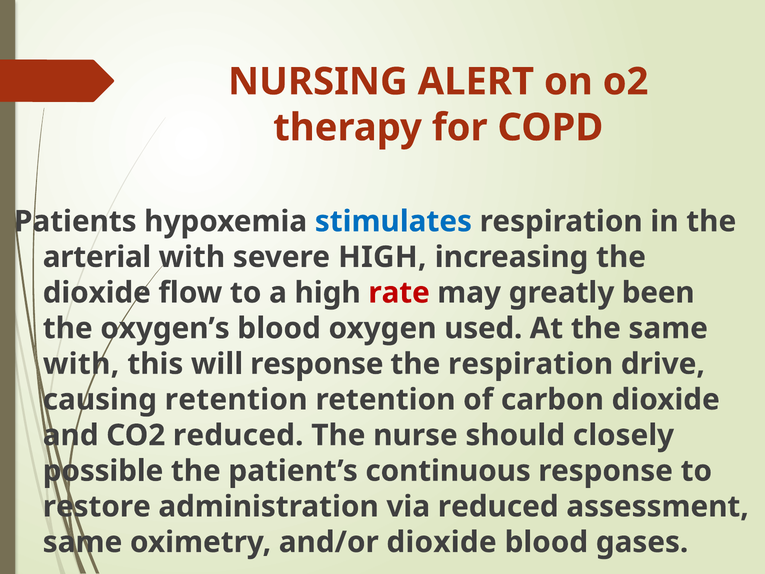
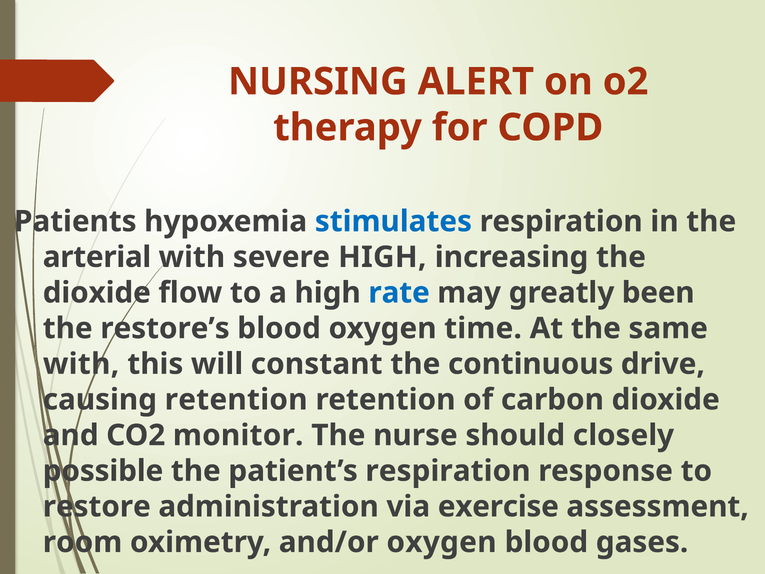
rate colour: red -> blue (399, 293)
oxygen’s: oxygen’s -> restore’s (165, 328)
used: used -> time (483, 328)
will response: response -> constant (317, 364)
the respiration: respiration -> continuous (531, 364)
CO2 reduced: reduced -> monitor (238, 435)
patient’s continuous: continuous -> respiration (448, 471)
via reduced: reduced -> exercise (498, 506)
same: same -> room (83, 542)
and/or dioxide: dioxide -> oxygen (441, 542)
